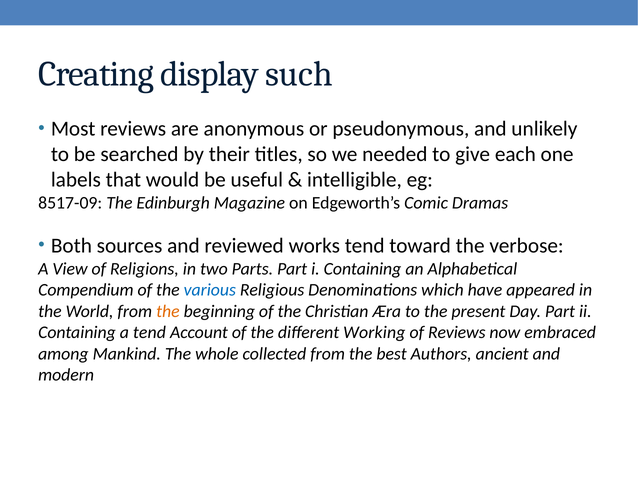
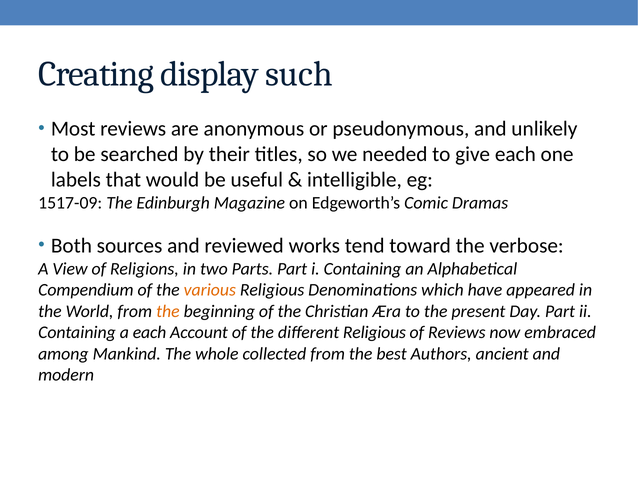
8517-09: 8517-09 -> 1517-09 (70, 203)
various colour: blue -> orange (210, 290)
a tend: tend -> each (150, 333)
different Working: Working -> Religious (374, 333)
